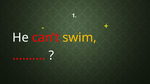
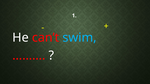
swim colour: yellow -> light blue (80, 38)
